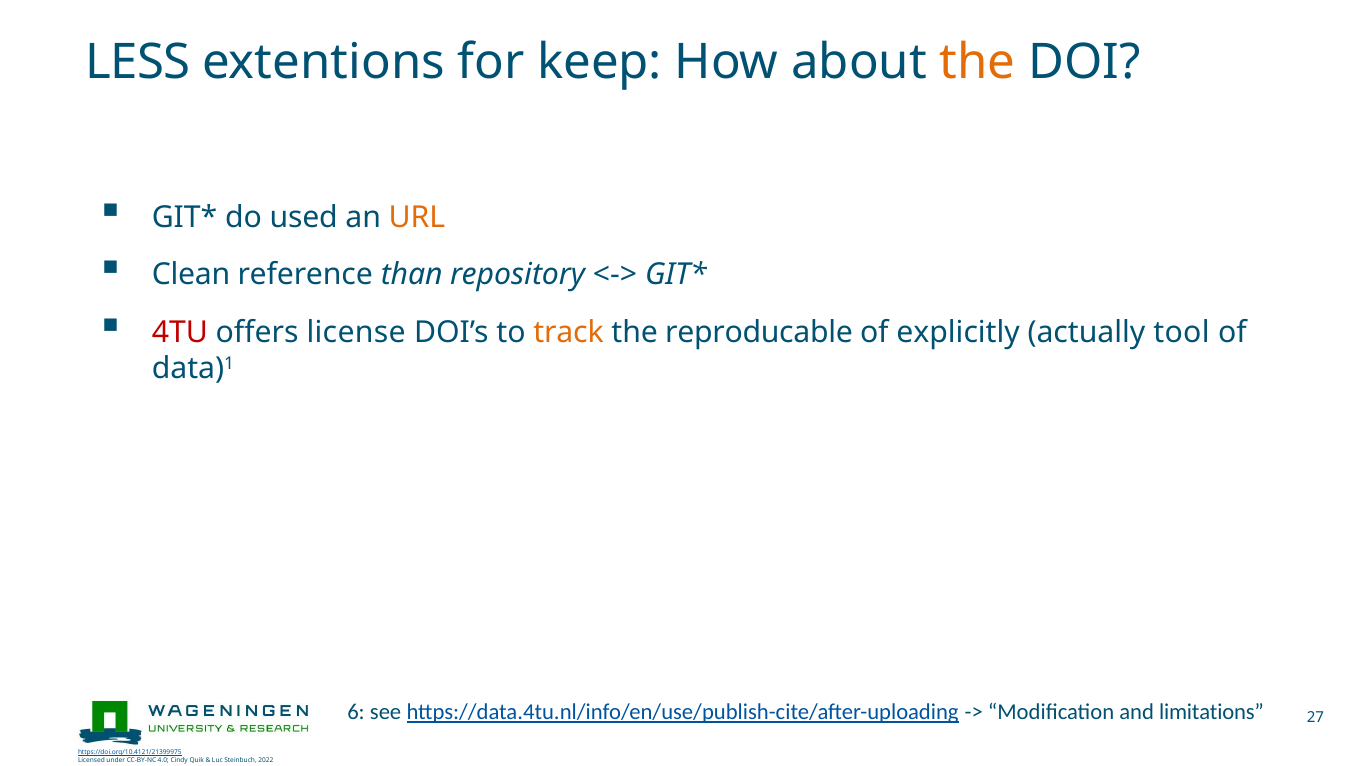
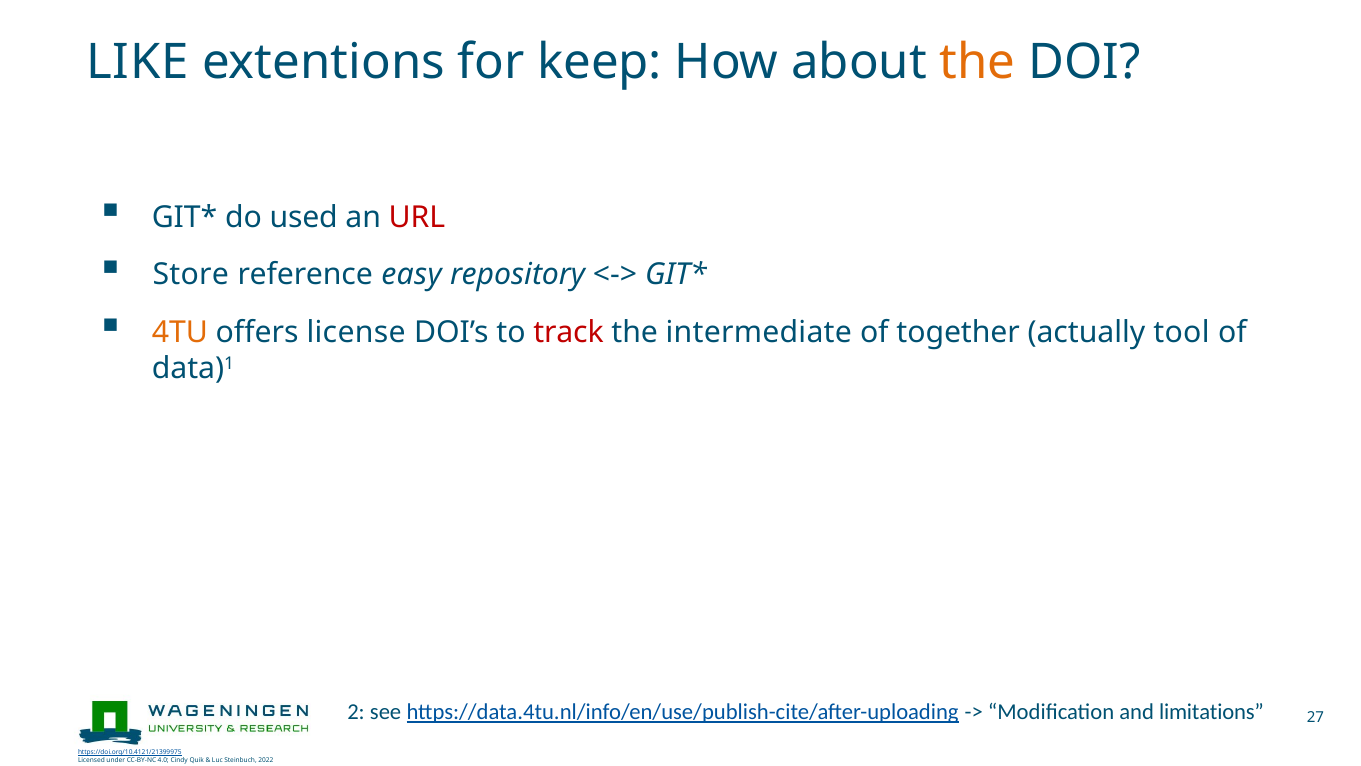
LESS: LESS -> LIKE (138, 62)
URL colour: orange -> red (417, 218)
Clean: Clean -> Store (191, 275)
than: than -> easy (411, 275)
4TU colour: red -> orange (180, 332)
track colour: orange -> red (569, 332)
reproducable: reproducable -> intermediate (759, 332)
explicitly: explicitly -> together (958, 332)
6: 6 -> 2 (356, 712)
